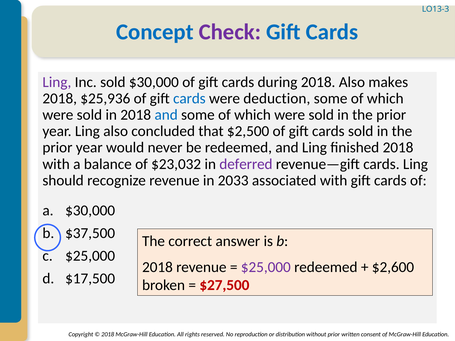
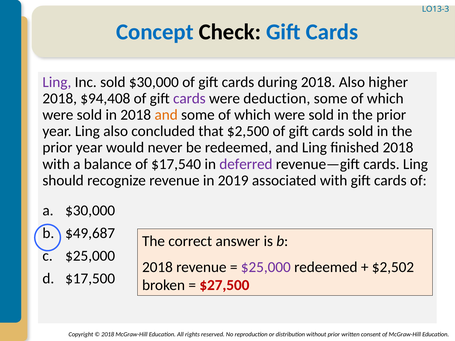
Check colour: purple -> black (230, 32)
makes: makes -> higher (388, 82)
$25,936: $25,936 -> $94,408 (105, 99)
cards colour: blue -> purple (189, 99)
and colour: blue -> orange (166, 115)
$23,032: $23,032 -> $17,540 (176, 164)
2033: 2033 -> 2019 (233, 181)
$37,500: $37,500 -> $49,687 (90, 233)
$2,600: $2,600 -> $2,502 (393, 267)
